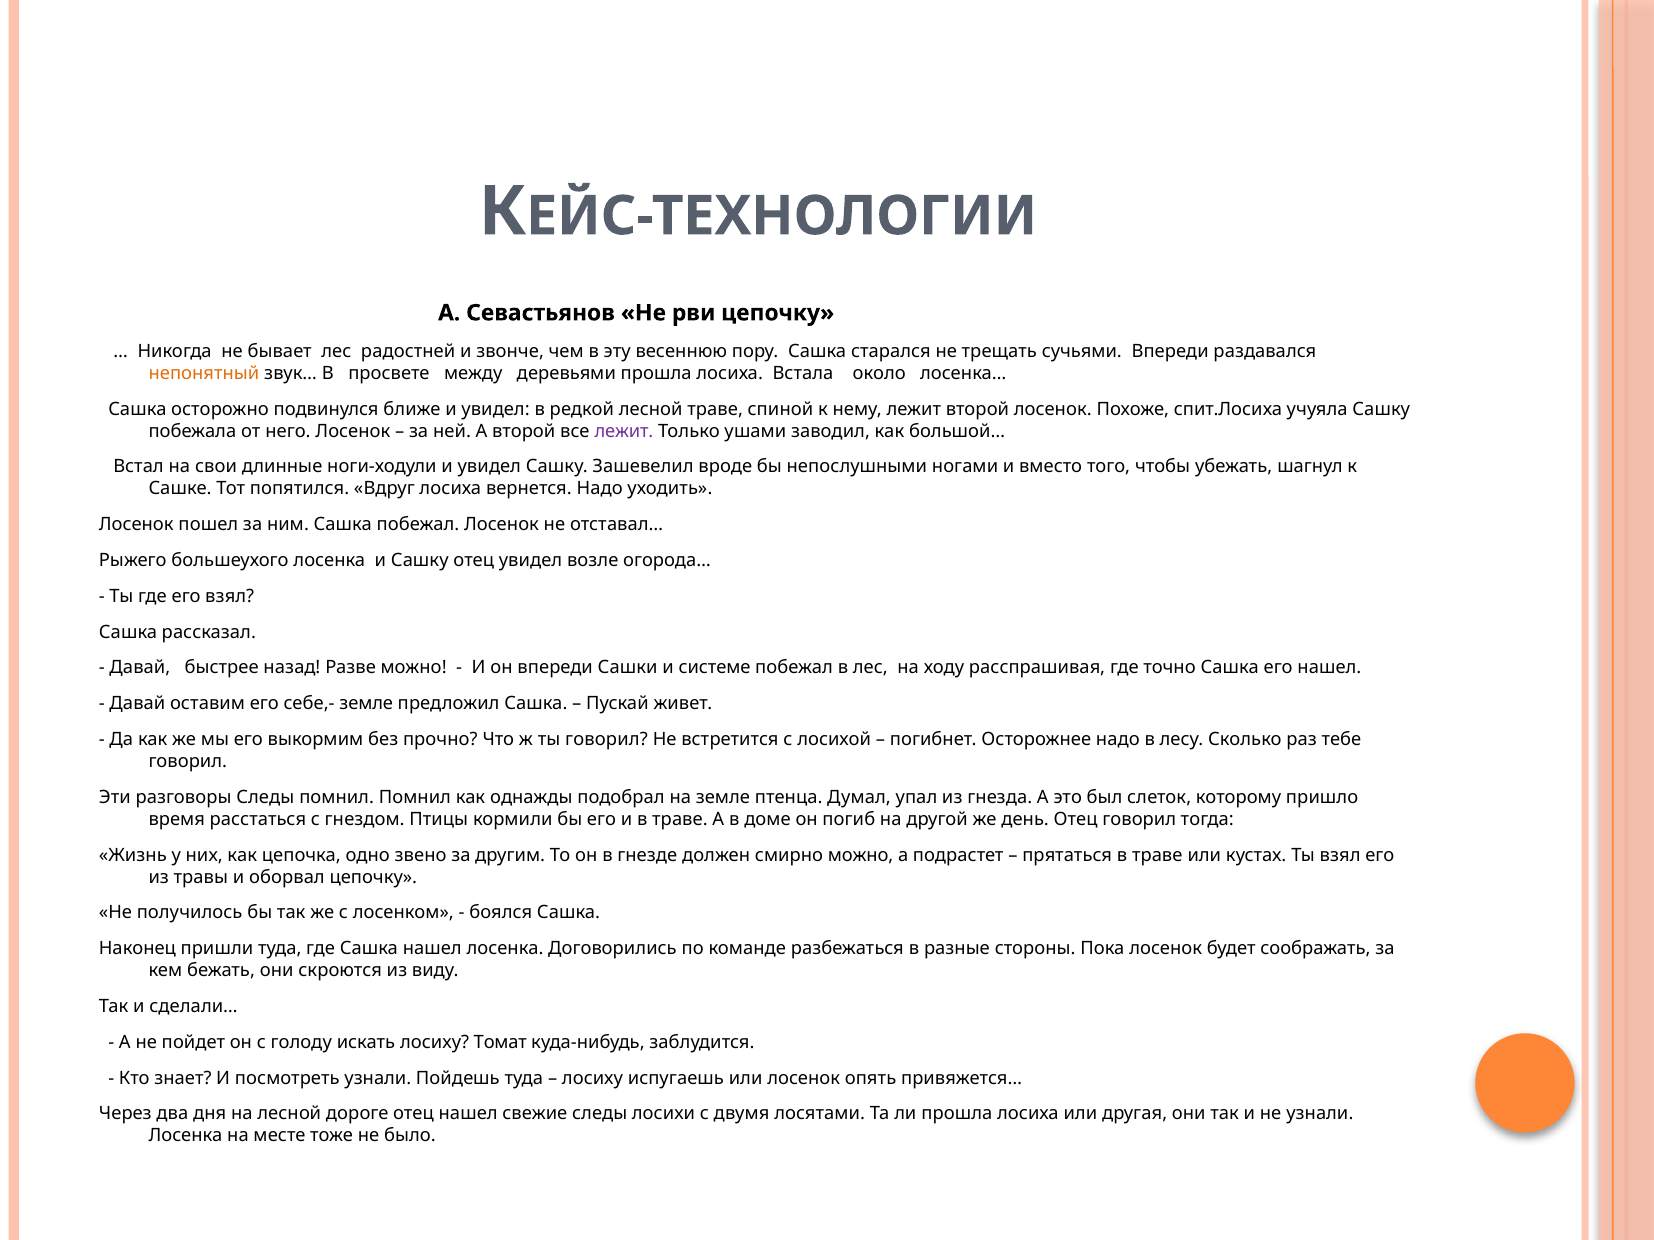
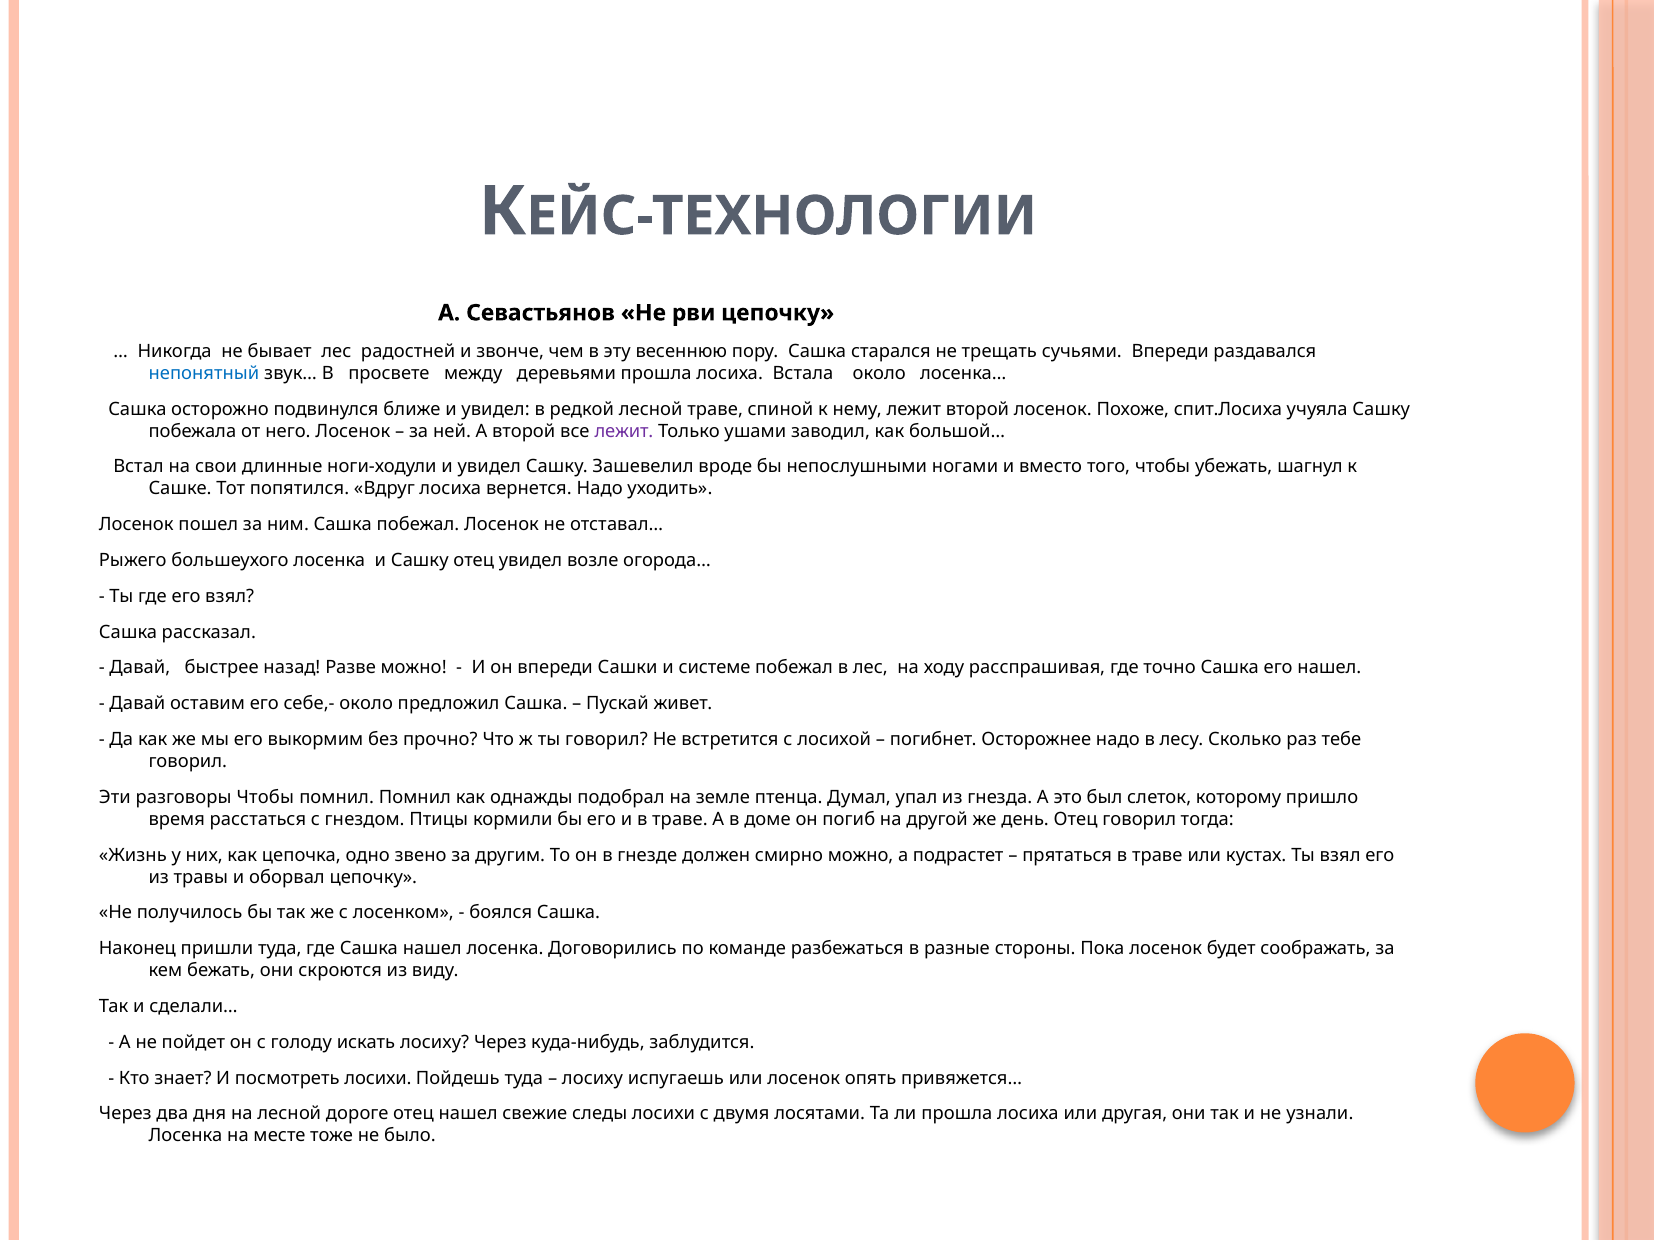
непонятный colour: orange -> blue (204, 373)
себе,- земле: земле -> около (366, 704)
разговоры Следы: Следы -> Чтобы (265, 797)
лосиху Томат: Томат -> Через (500, 1043)
посмотреть узнали: узнали -> лосихи (378, 1078)
